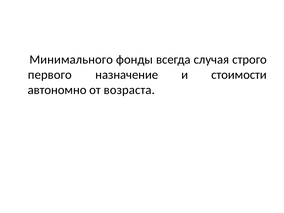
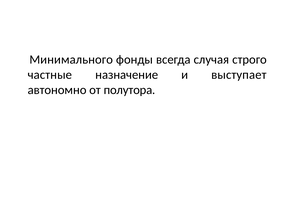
первого: первого -> частные (50, 75)
стоимости: стоимости -> выступает (239, 75)
возраста: возраста -> полутора (129, 90)
